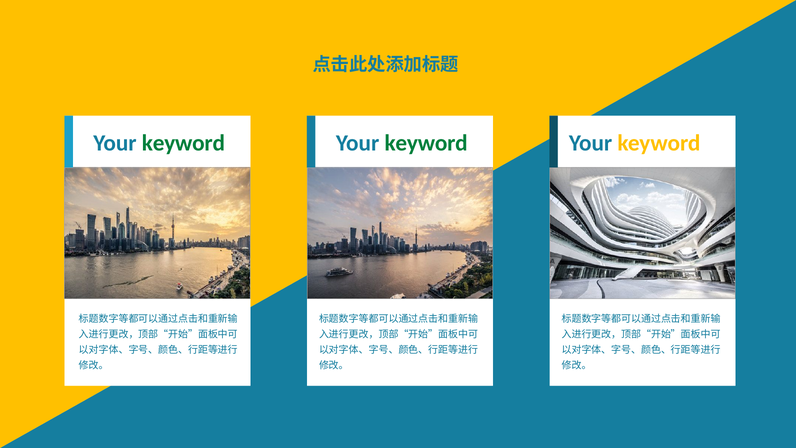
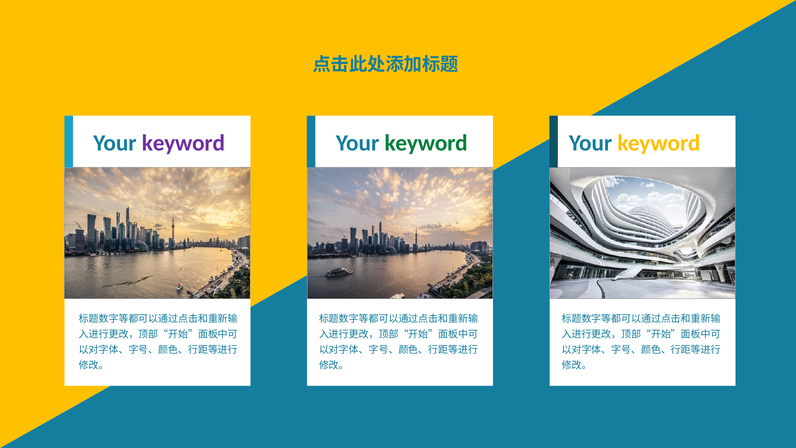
keyword colour: green -> purple (183, 143)
